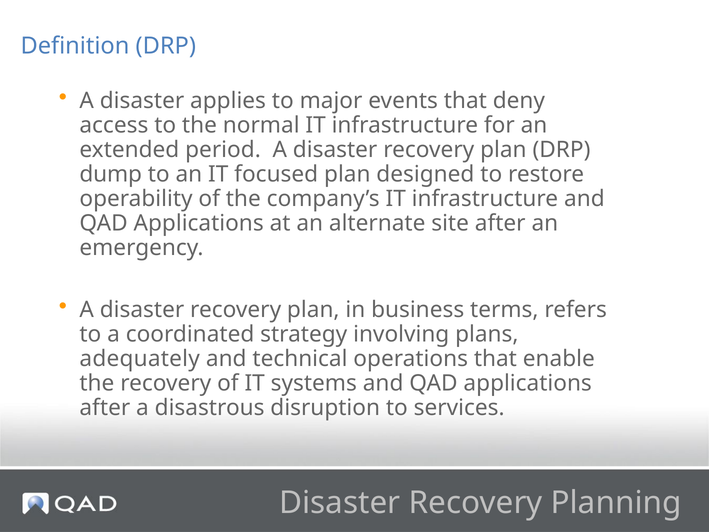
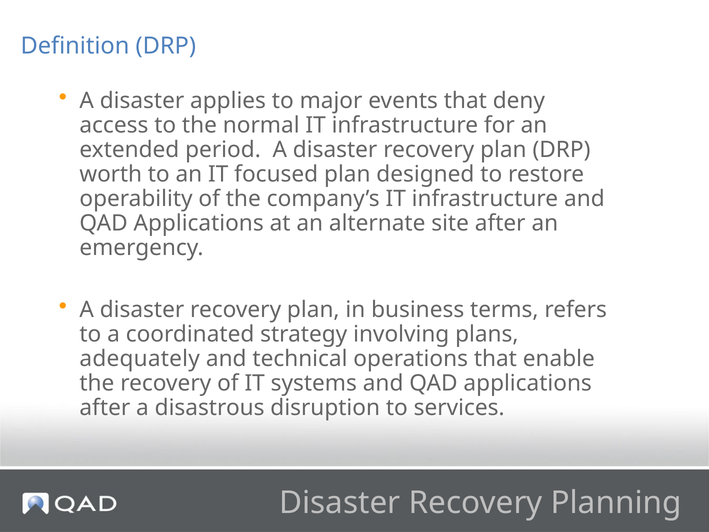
dump: dump -> worth (111, 174)
